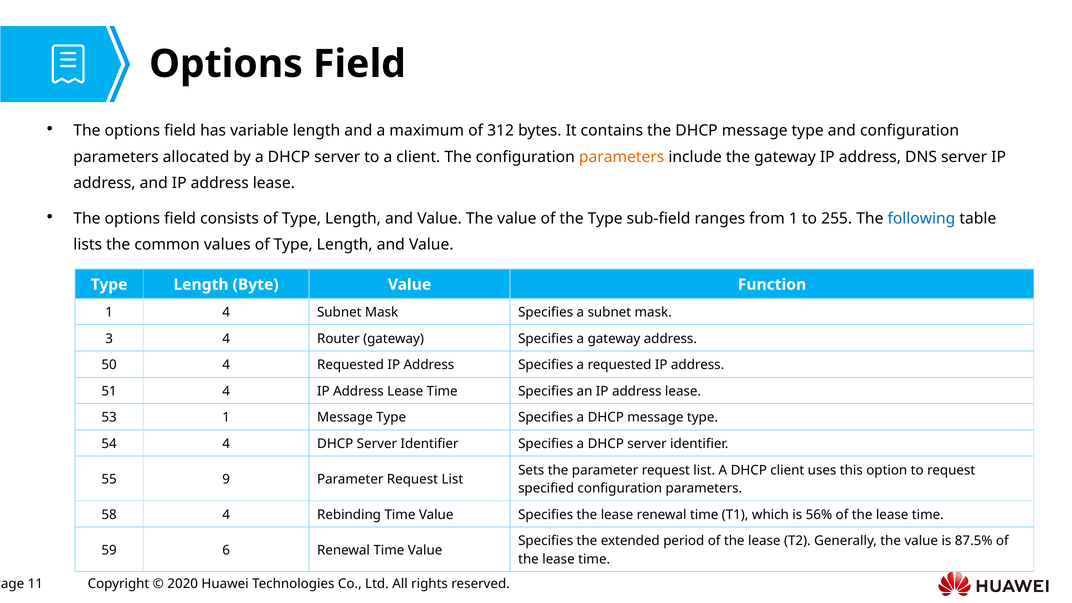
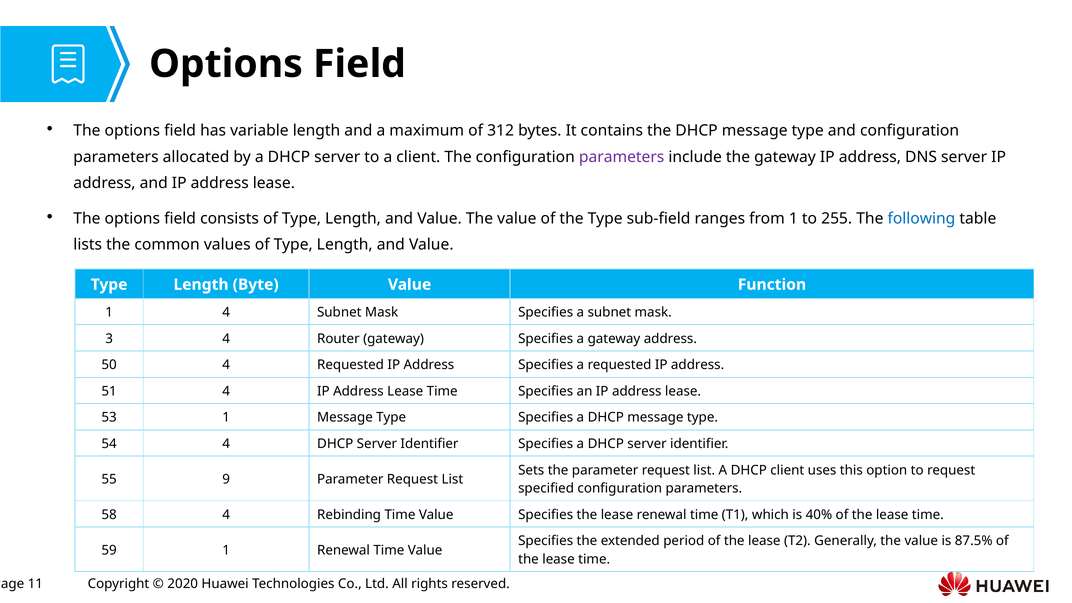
parameters colour: orange -> purple (622, 157)
56%: 56% -> 40% (819, 515)
59 6: 6 -> 1 (226, 550)
